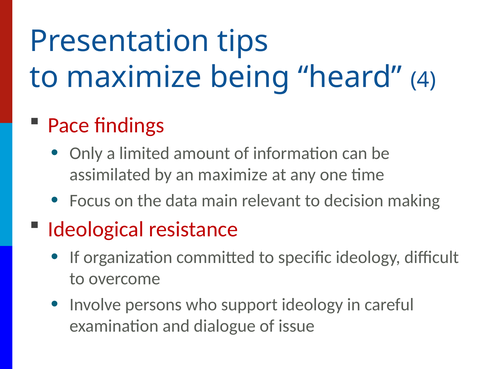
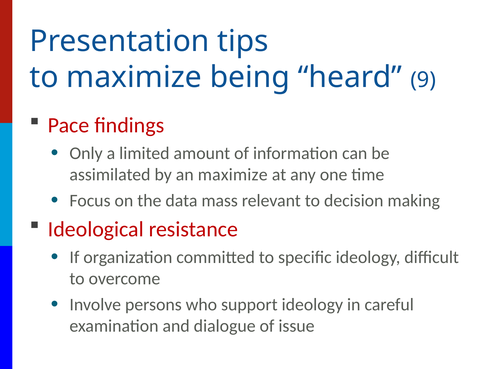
4: 4 -> 9 (423, 80)
main: main -> mass (220, 201)
